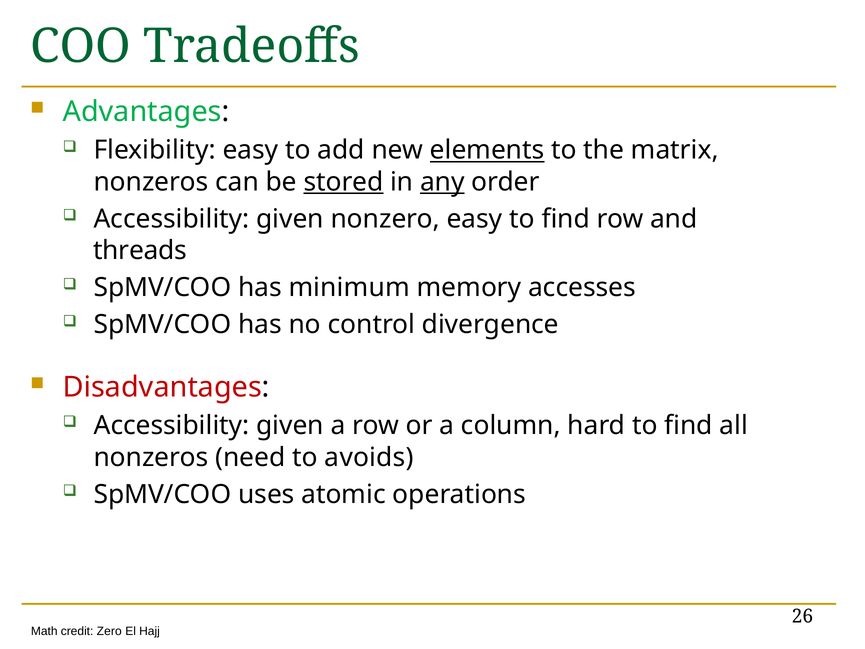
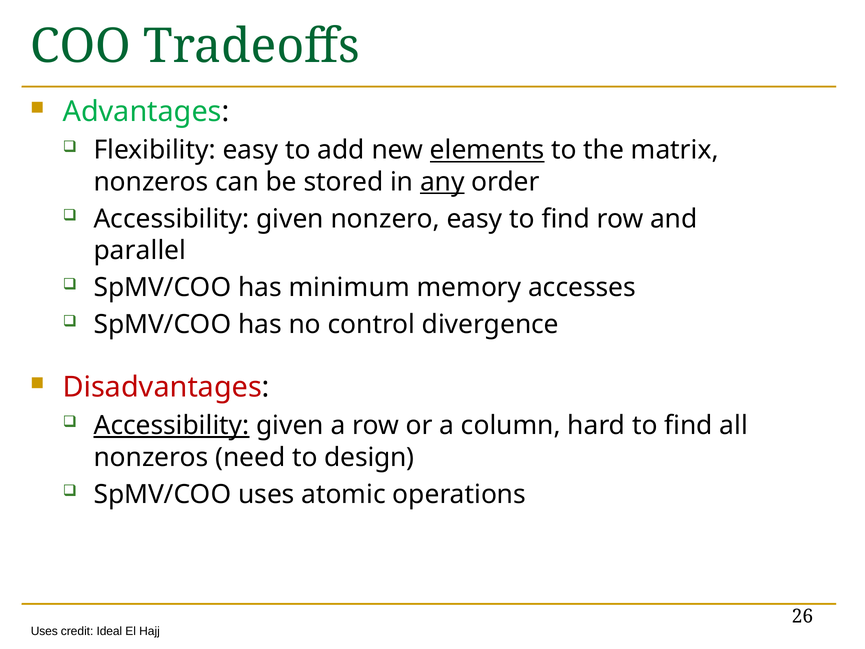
stored underline: present -> none (344, 182)
threads: threads -> parallel (140, 251)
Accessibility underline: none -> present (171, 425)
avoids: avoids -> design (369, 457)
Math: Math -> Uses (44, 631)
Zero: Zero -> Ideal (109, 631)
